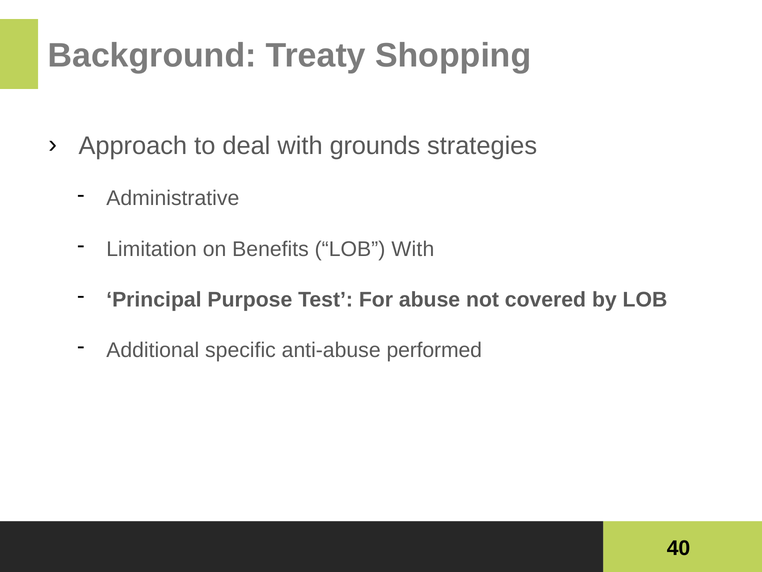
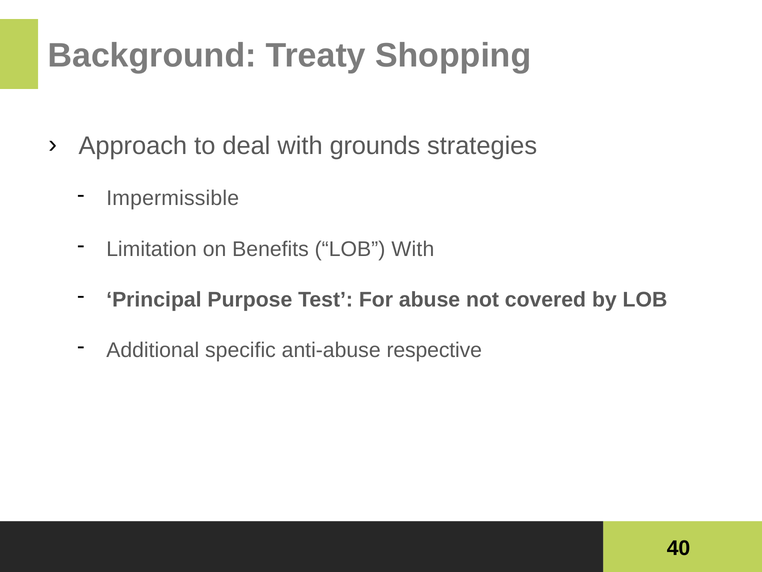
Administrative: Administrative -> Impermissible (173, 198)
performed: performed -> respective (434, 350)
